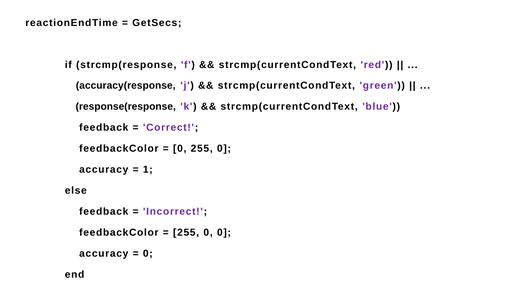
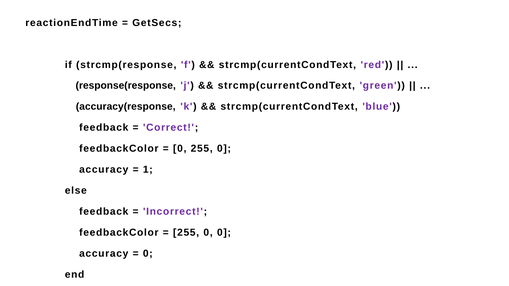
accuracy(response: accuracy(response -> response(response (126, 86)
response(response: response(response -> accuracy(response (126, 107)
